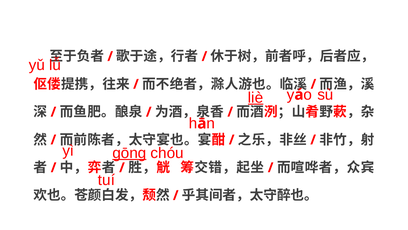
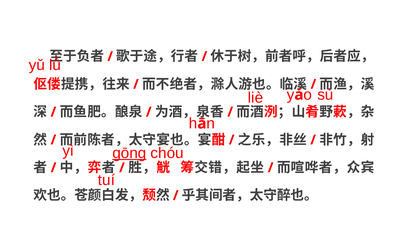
liè underline: present -> none (256, 97)
